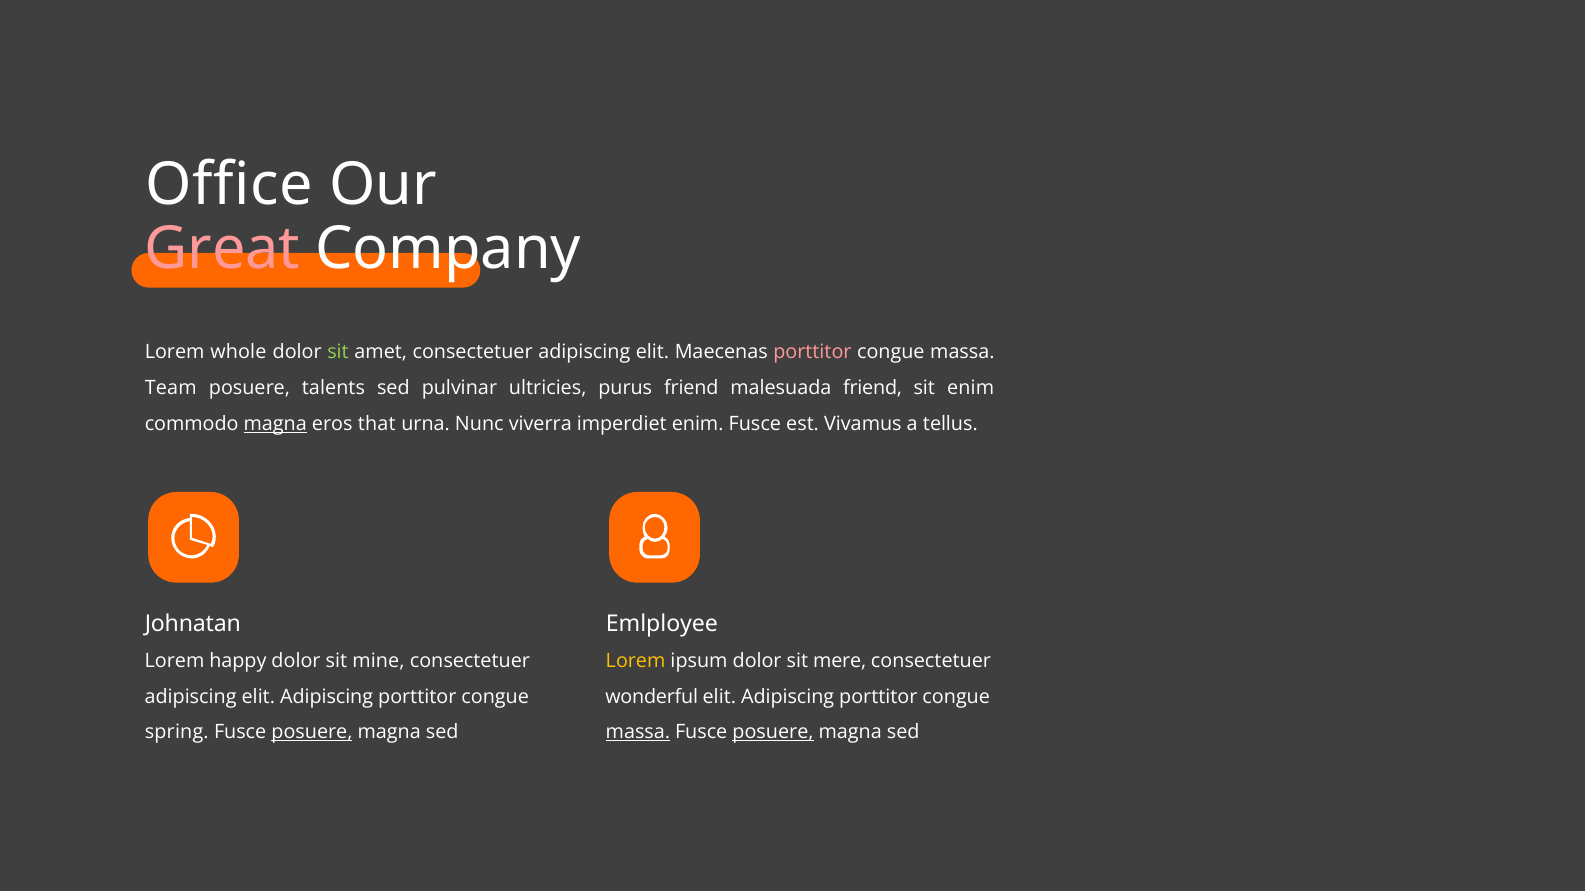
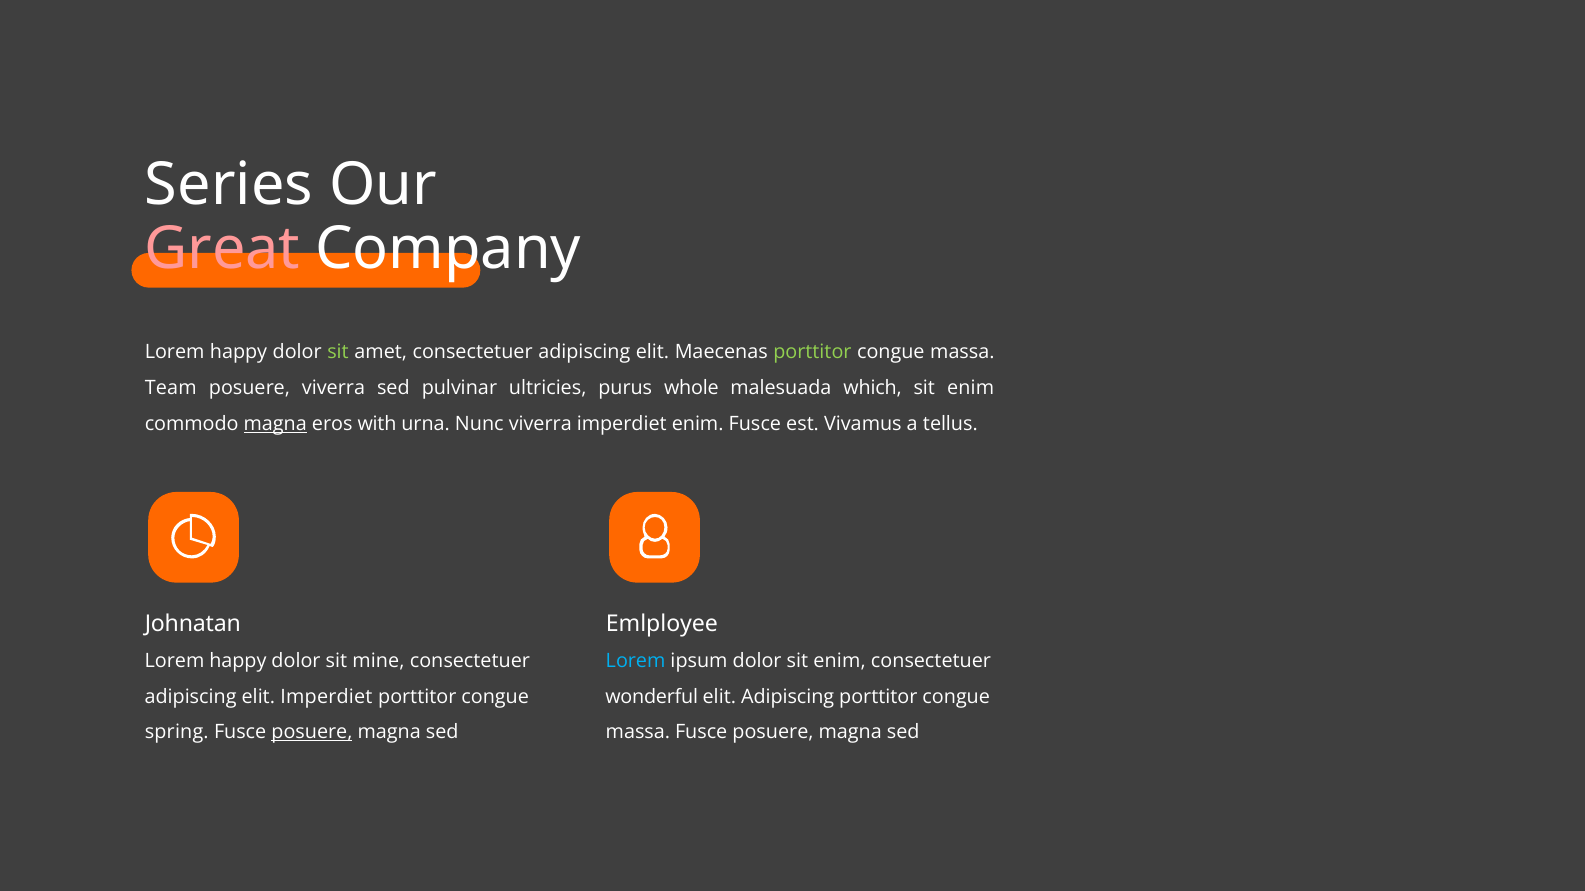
Office: Office -> Series (229, 185)
whole: whole -> happy (239, 353)
porttitor colour: pink -> light green (812, 353)
posuere talents: talents -> viverra (333, 388)
purus friend: friend -> whole (691, 388)
malesuada friend: friend -> which (873, 388)
that: that -> with (377, 424)
Lorem colour: yellow -> light blue (636, 661)
dolor sit mere: mere -> enim (839, 661)
adipiscing elit Adipiscing: Adipiscing -> Imperdiet (326, 697)
massa underline: present -> none (638, 733)
posuere underline: present -> none (773, 733)
